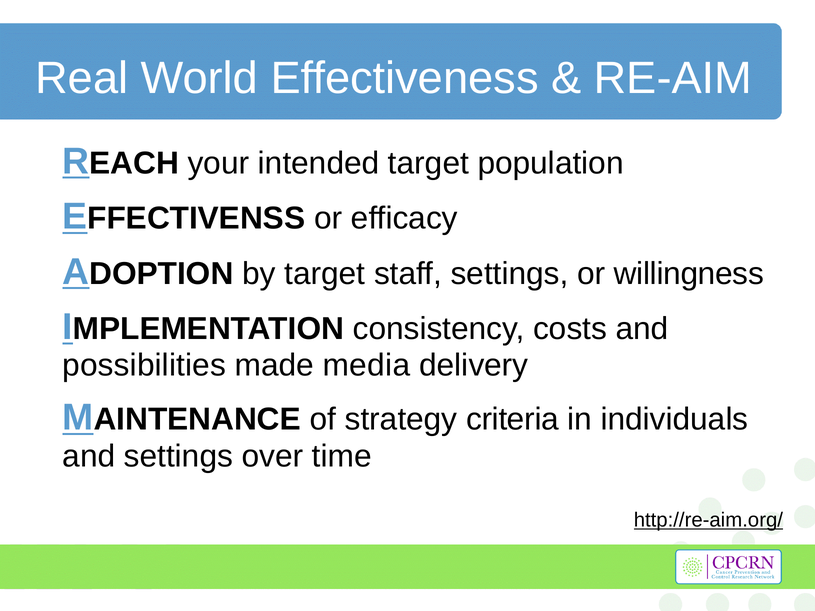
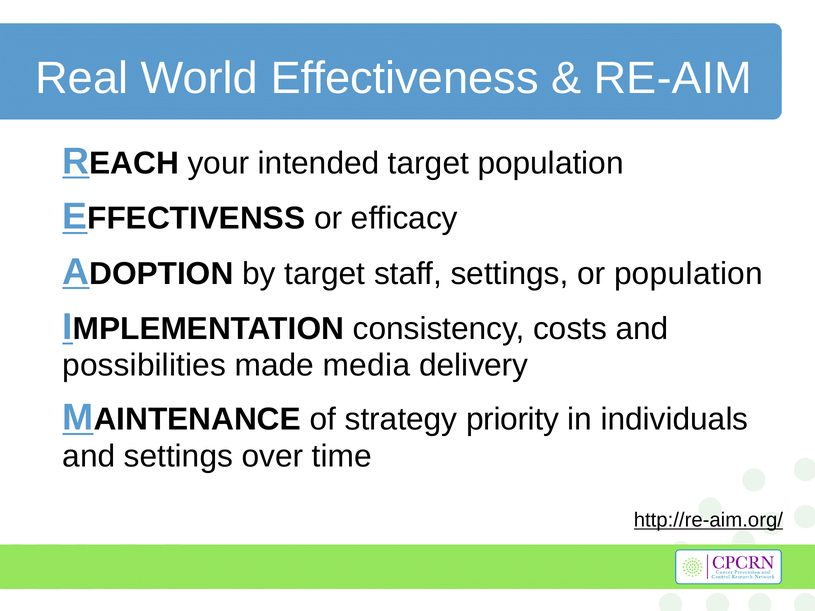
or willingness: willingness -> population (689, 274)
criteria: criteria -> priority (512, 420)
